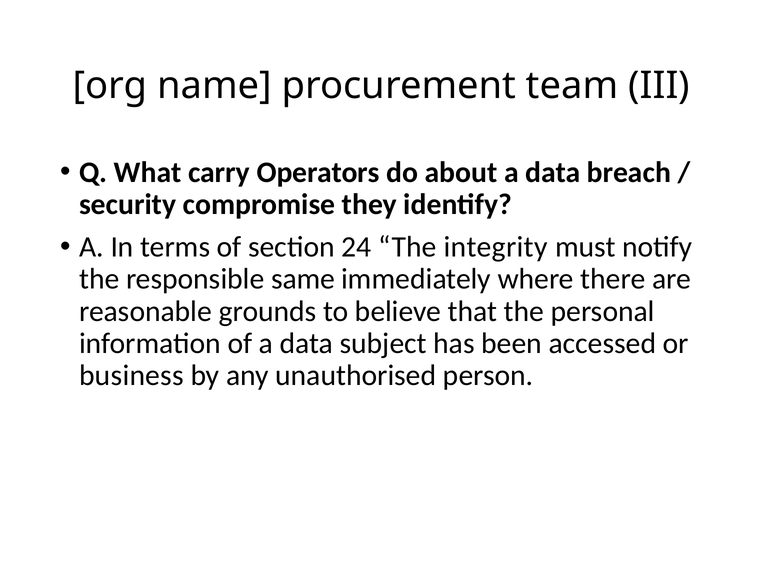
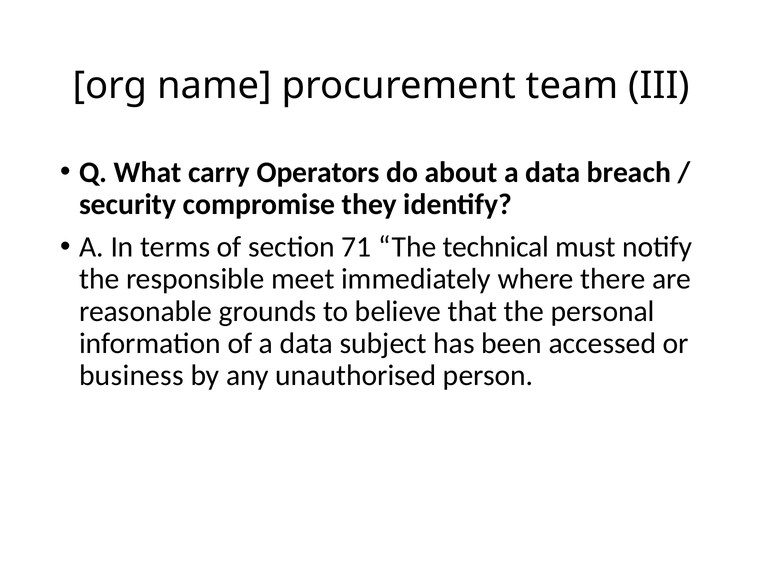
24: 24 -> 71 (356, 247)
integrity: integrity -> technical (496, 247)
same: same -> meet (303, 279)
